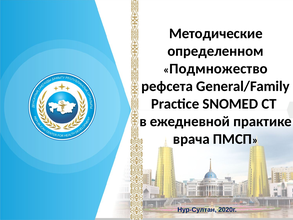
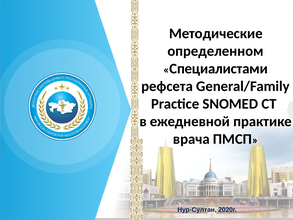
Подмножество: Подмножество -> Специалистами (219, 69)
